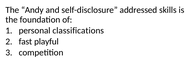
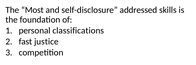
Andy: Andy -> Most (32, 10)
playful: playful -> justice (46, 42)
